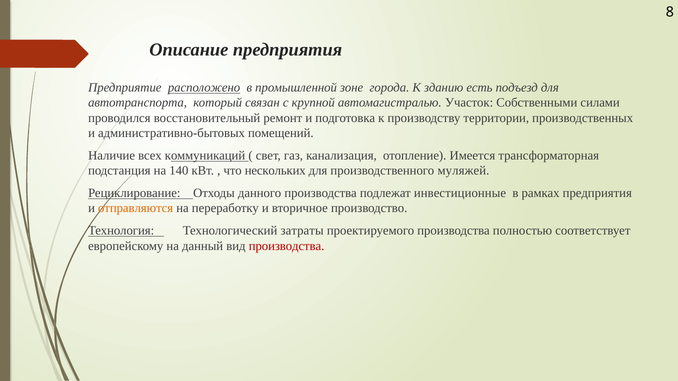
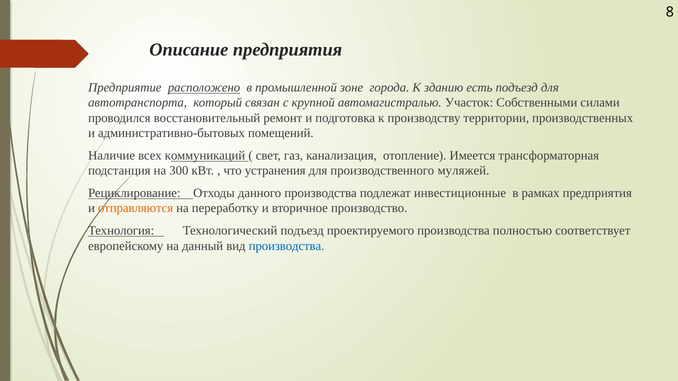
140: 140 -> 300 (179, 171)
нескольких: нескольких -> устранения (275, 171)
Технологический затраты: затраты -> подъезд (302, 231)
производства colour: red -> blue (287, 246)
